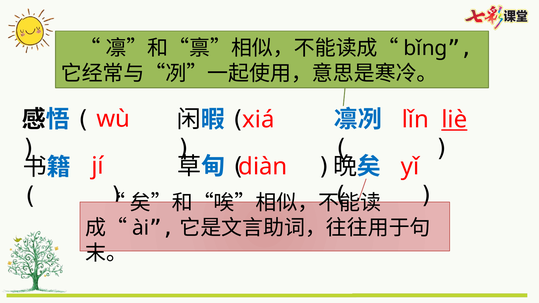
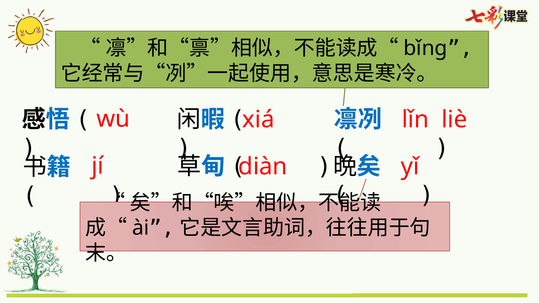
liè underline: present -> none (454, 120)
